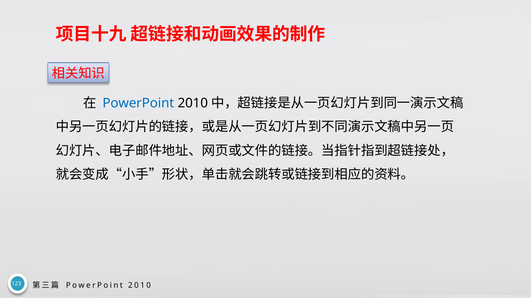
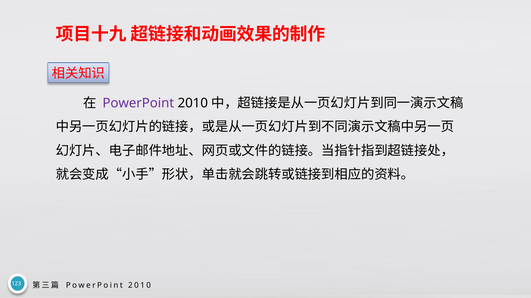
PowerPoint colour: blue -> purple (138, 103)
